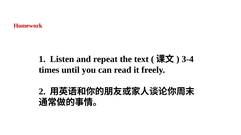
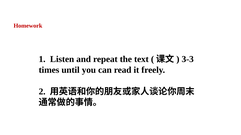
3-4: 3-4 -> 3-3 (188, 59)
